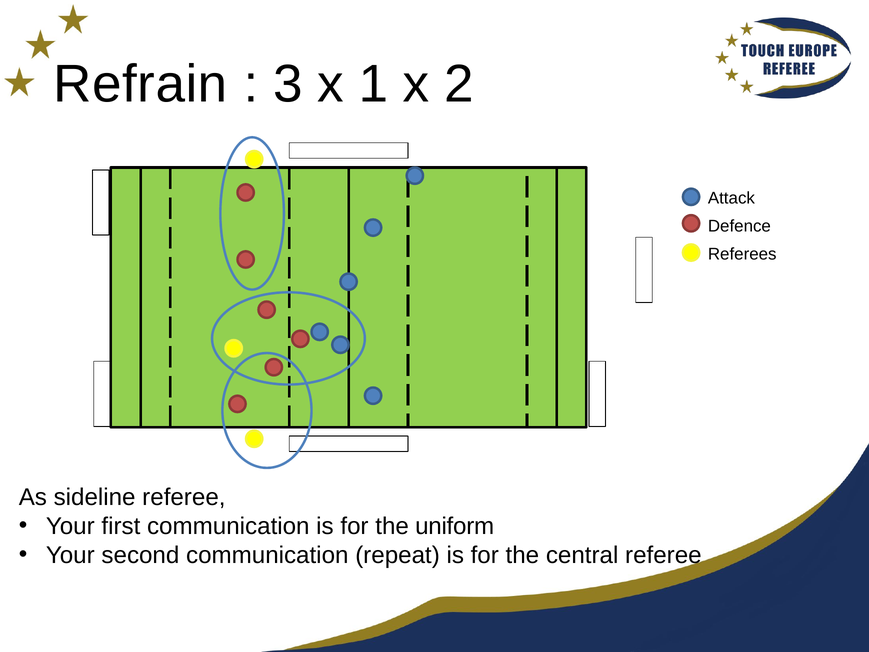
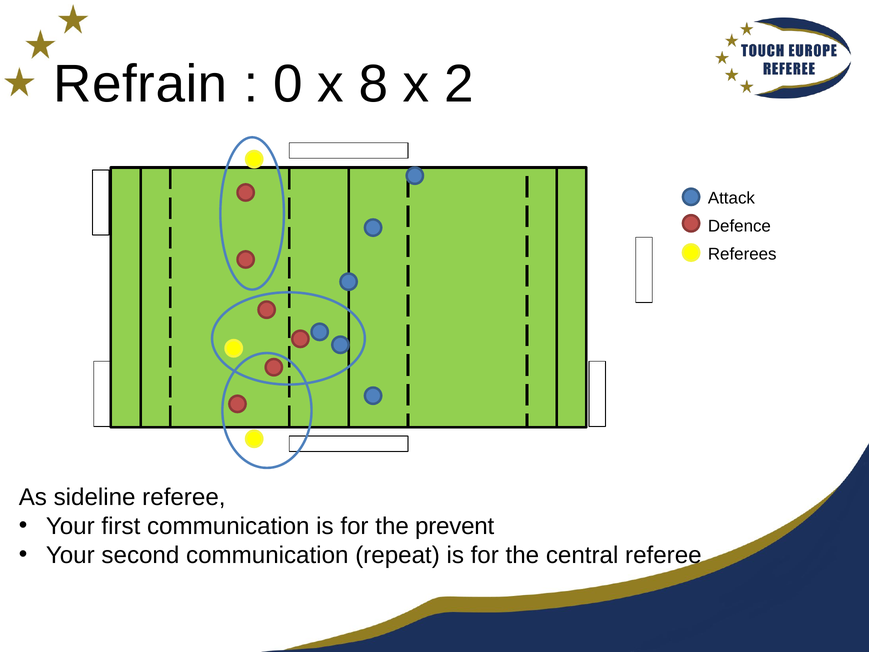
3: 3 -> 0 (288, 84)
1: 1 -> 8 (373, 84)
uniform: uniform -> prevent (455, 526)
